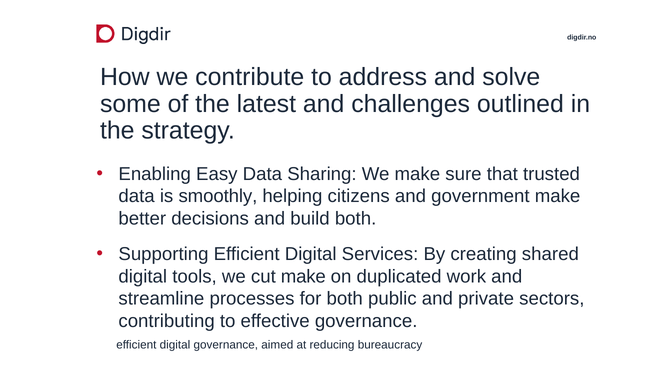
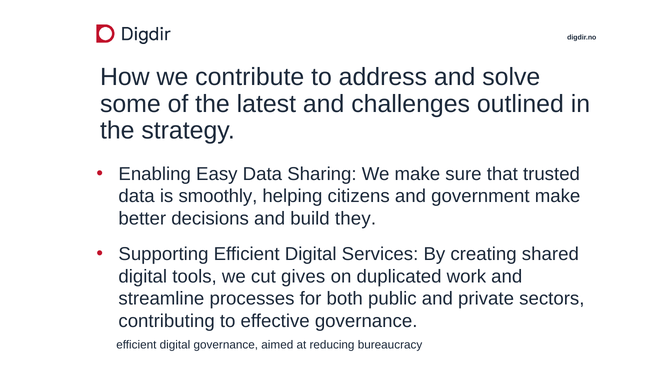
build both: both -> they (356, 219)
cut make: make -> gives (303, 276)
